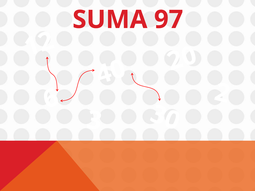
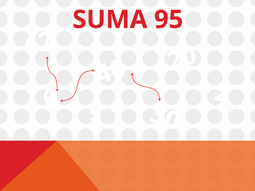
97: 97 -> 95 (169, 20)
